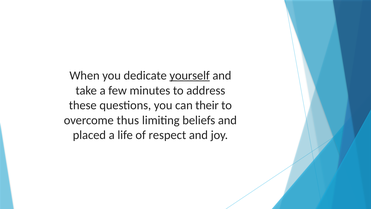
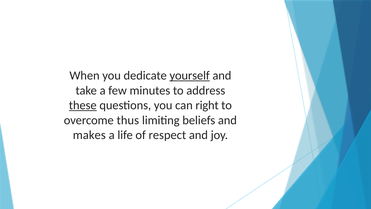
these underline: none -> present (83, 105)
their: their -> right (207, 105)
placed: placed -> makes (89, 135)
